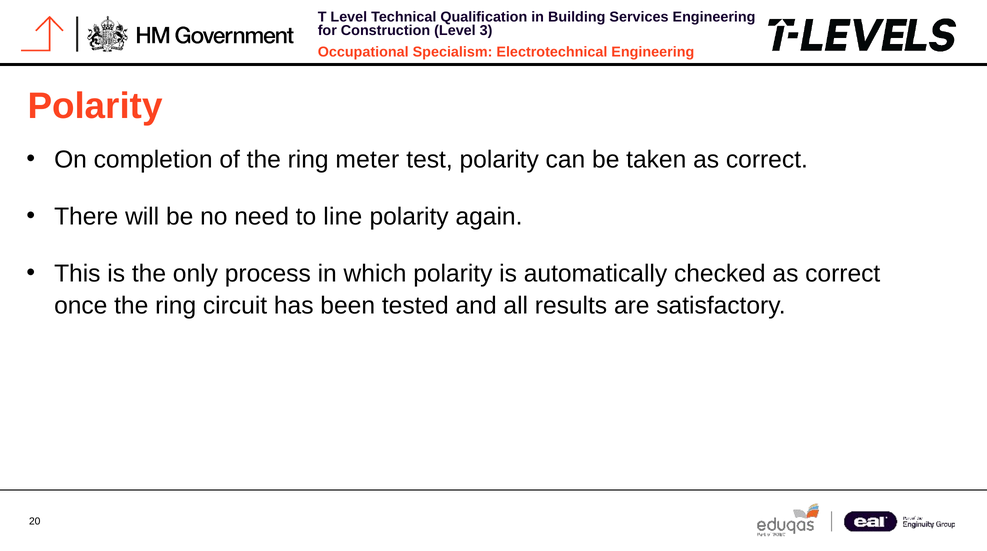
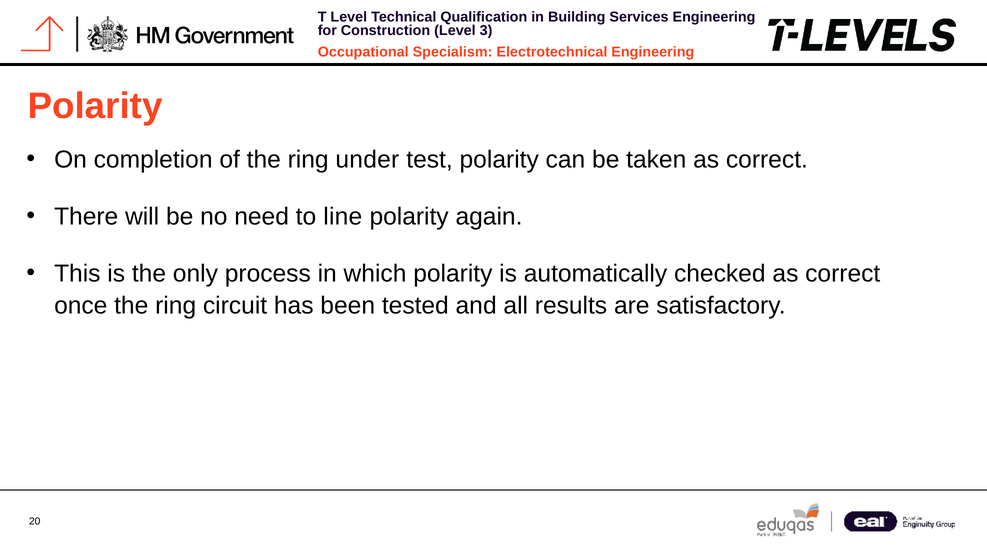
meter: meter -> under (367, 160)
